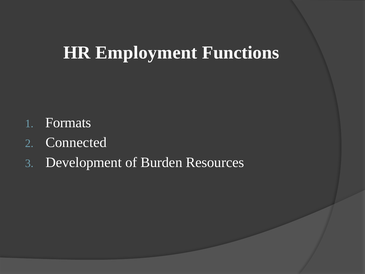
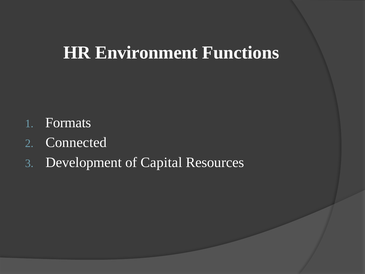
Employment: Employment -> Environment (146, 53)
Burden: Burden -> Capital (161, 162)
